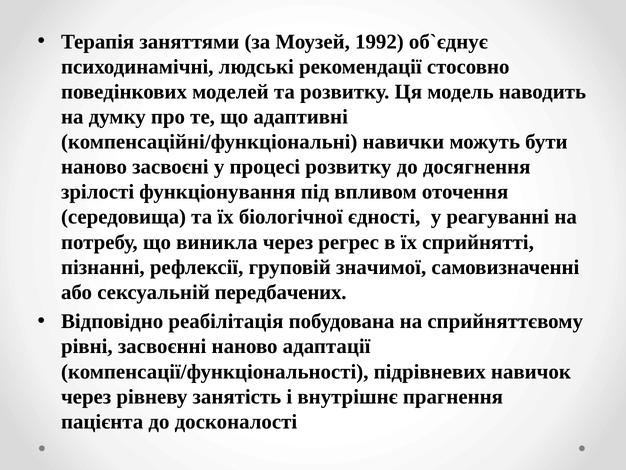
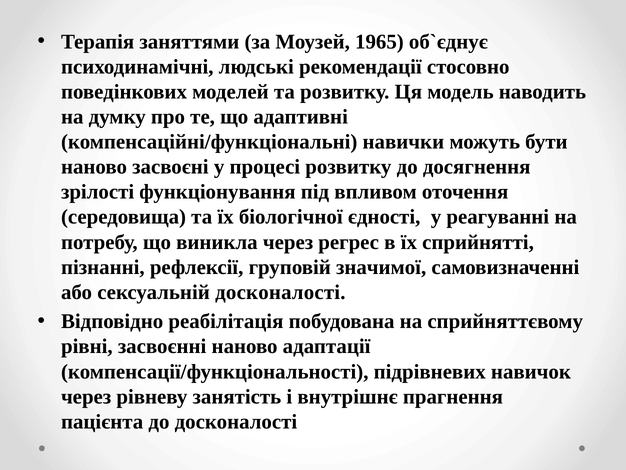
1992: 1992 -> 1965 (379, 42)
сексуальній передбачених: передбачених -> досконалості (280, 292)
